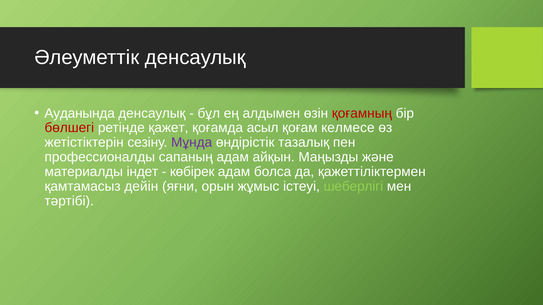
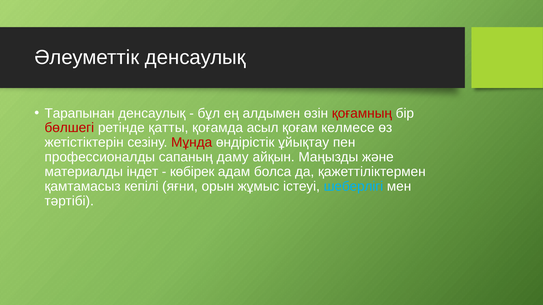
Ауданында: Ауданында -> Тарапынан (80, 113)
қажет: қажет -> қатты (168, 128)
Мұнда colour: purple -> red (192, 143)
тазалық: тазалық -> ұйықтау (304, 143)
сапаның адам: адам -> даму (233, 157)
дейін: дейін -> кепілі (141, 187)
шеберлігі colour: light green -> light blue (353, 187)
